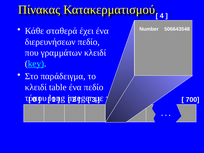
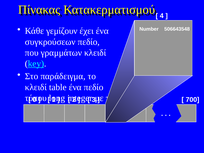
σταθερά: σταθερά -> γεμίζουν (62, 31)
διερευνήσεων: διερευνήσεων -> συγκρούσεων (50, 42)
